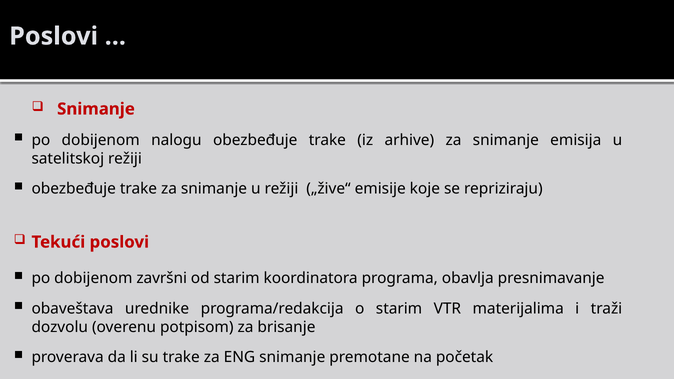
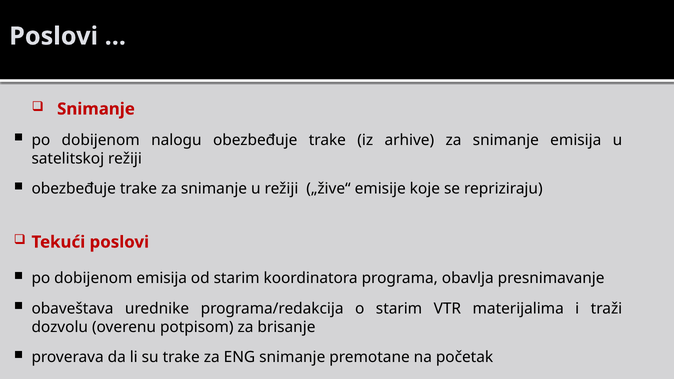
dobijenom završni: završni -> emisija (162, 278)
